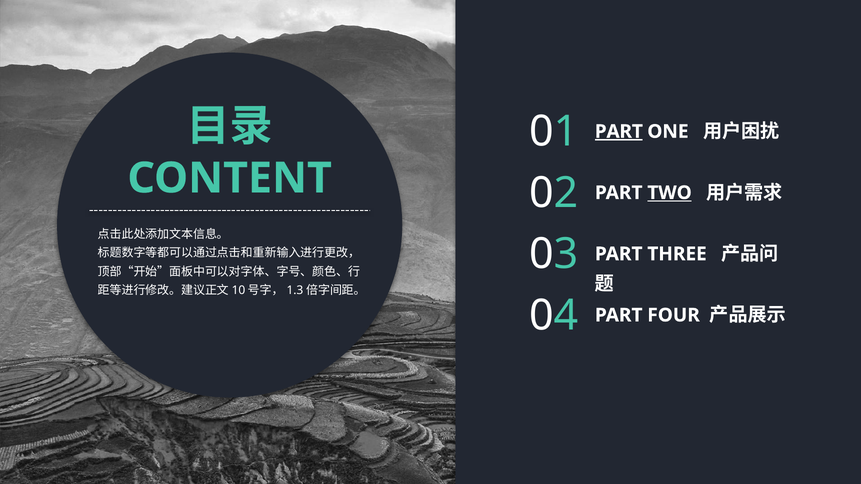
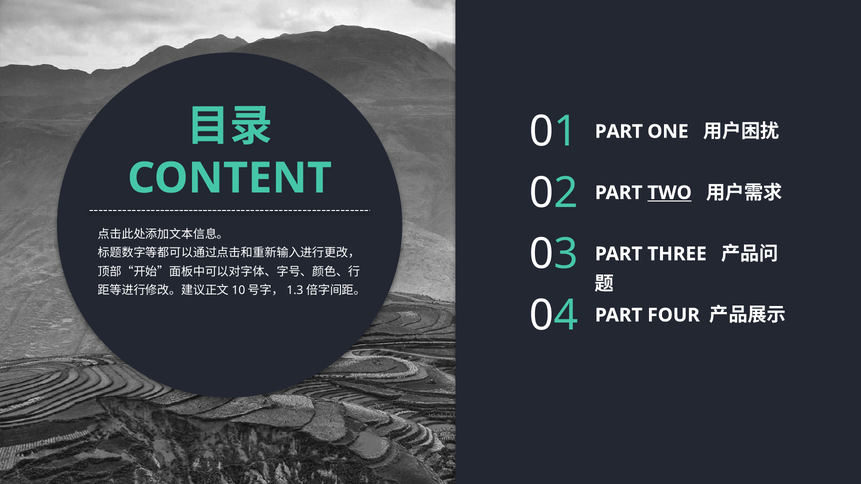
PART underline: present -> none (619, 132)
